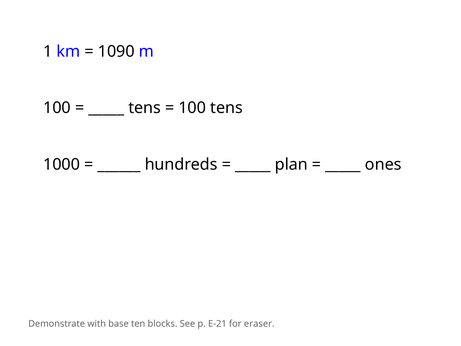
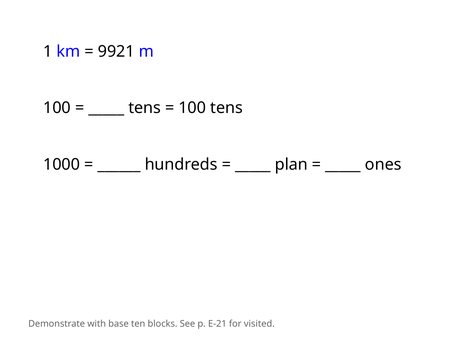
1090: 1090 -> 9921 (116, 51)
eraser: eraser -> visited (259, 323)
